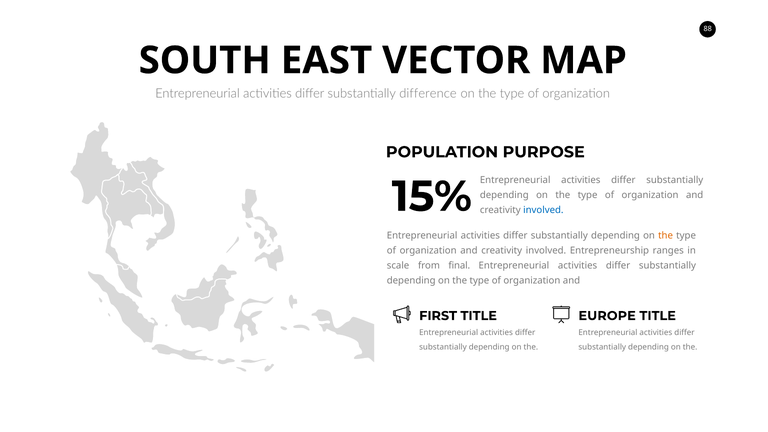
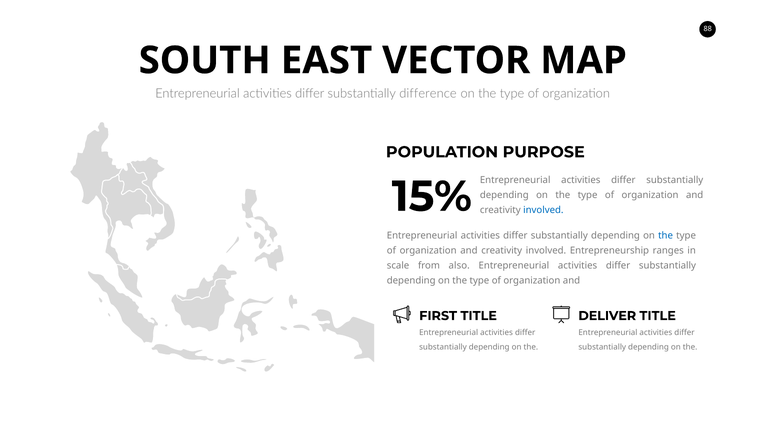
the colour: orange -> blue (666, 236)
final: final -> also (459, 265)
EUROPE: EUROPE -> DELIVER (607, 316)
